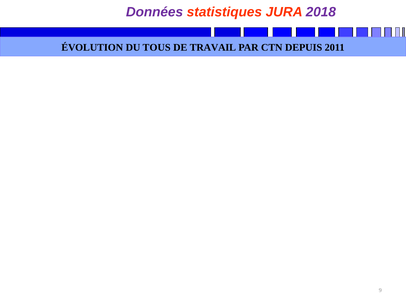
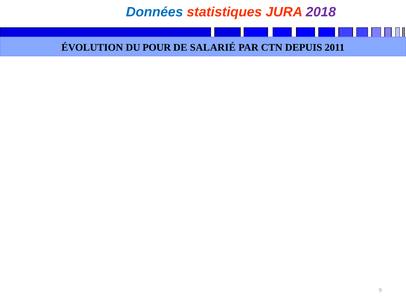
Données colour: purple -> blue (154, 12)
TOUS: TOUS -> POUR (157, 47)
TRAVAIL: TRAVAIL -> SALARIÉ (213, 47)
